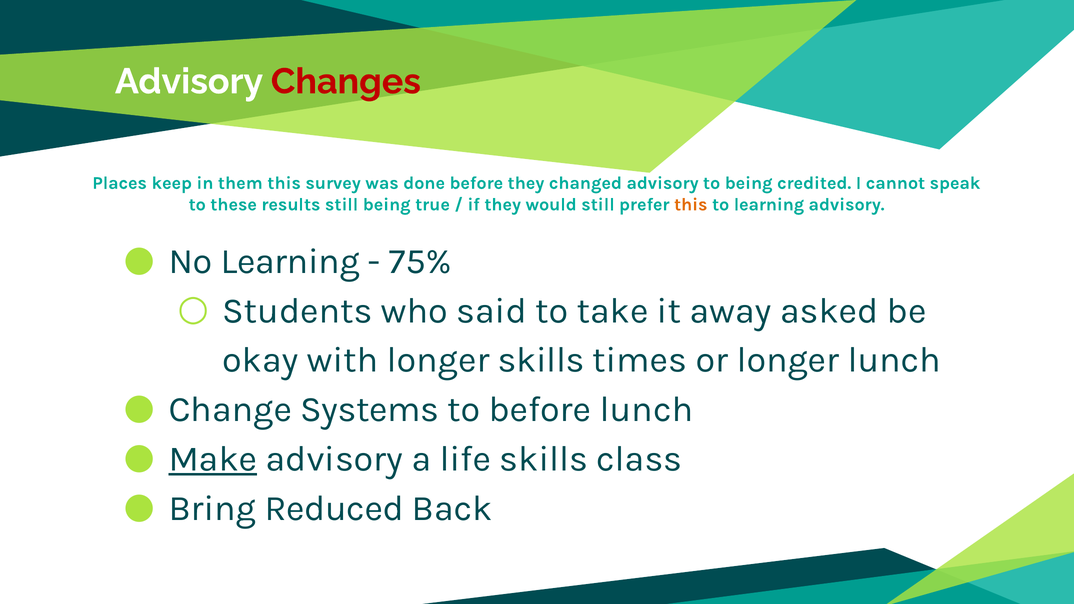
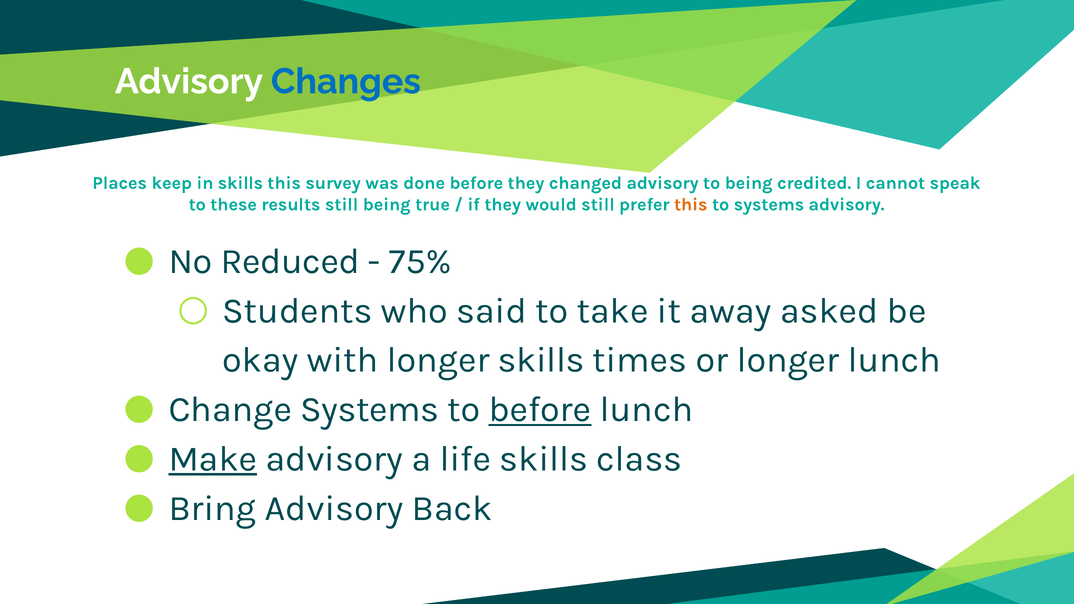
Changes colour: red -> blue (346, 82)
in them: them -> skills (240, 183)
to learning: learning -> systems (769, 204)
No Learning: Learning -> Reduced (290, 261)
before underline: none -> present (540, 410)
Bring Reduced: Reduced -> Advisory (334, 508)
